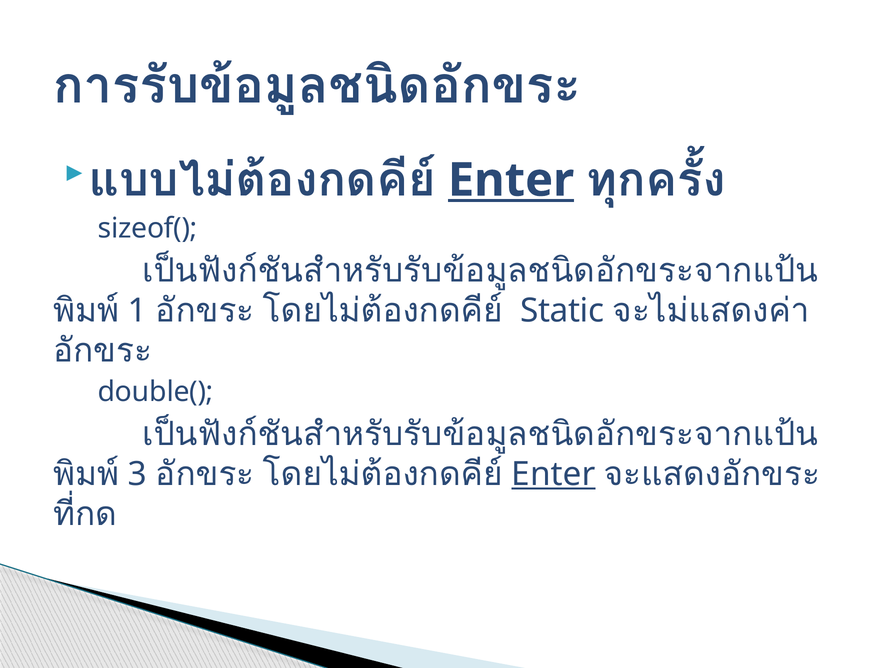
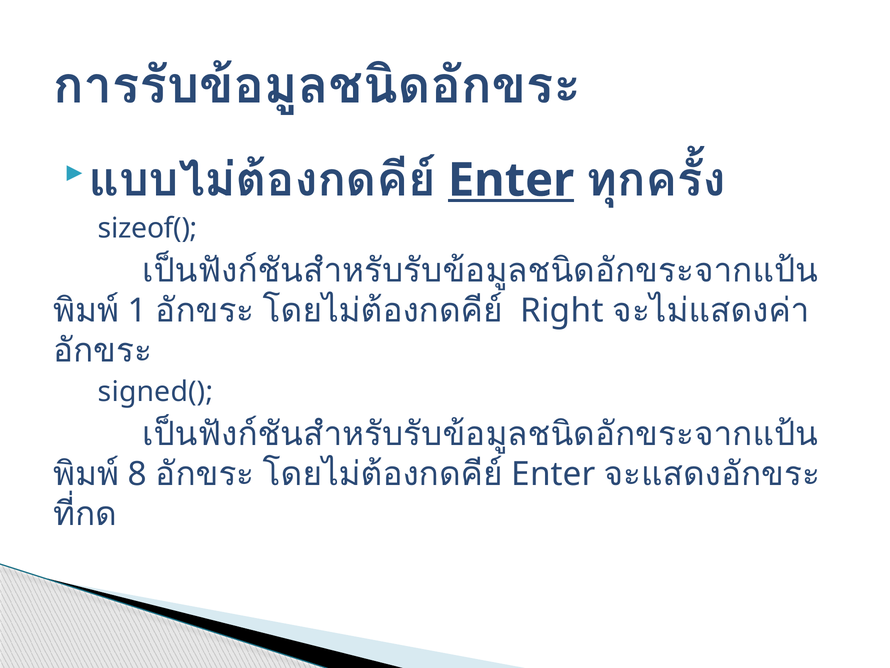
Static: Static -> Right (562, 311)
double(: double( -> signed( (155, 391)
3: 3 -> 8 (137, 474)
Enter underline: present -> none (553, 474)
